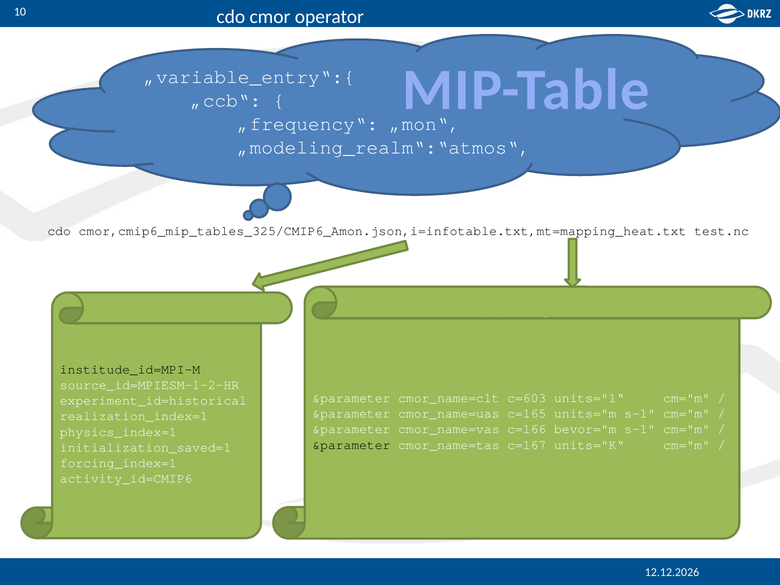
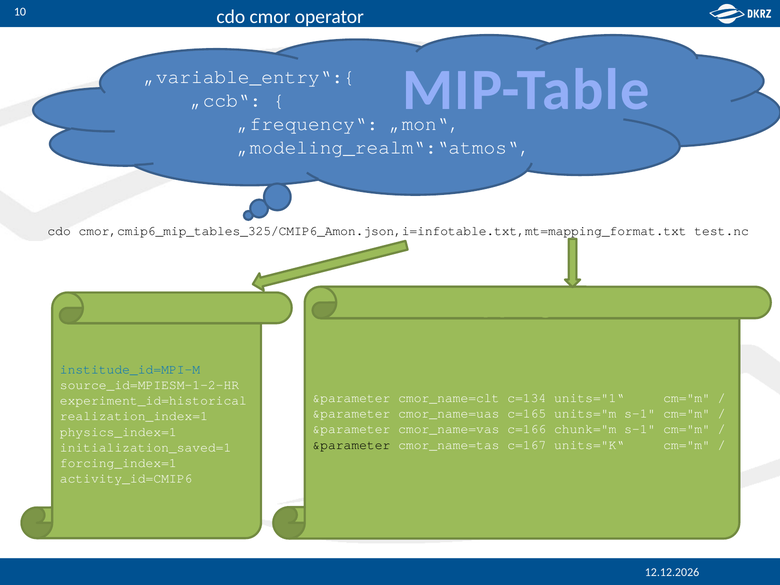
cmor,cmip6_mip_tables_325/CMIP6_Amon.json,i=infotable.txt,mt=mapping_heat.txt: cmor,cmip6_mip_tables_325/CMIP6_Amon.json,i=infotable.txt,mt=mapping_heat.txt -> cmor,cmip6_mip_tables_325/CMIP6_Amon.json,i=infotable.txt,mt=mapping_format.txt (383, 231)
institude_id=MPI-M colour: black -> blue (130, 369)
c=603: c=603 -> c=134 (527, 398)
bevor="m: bevor="m -> chunk="m (585, 429)
